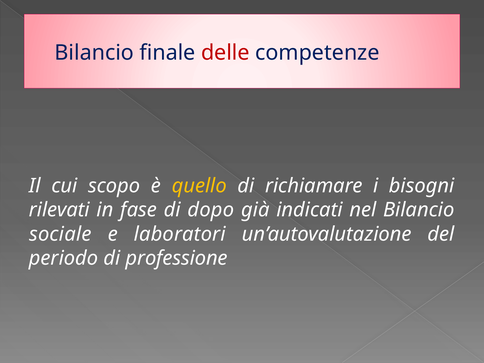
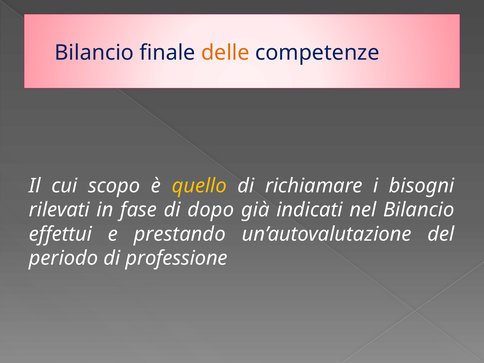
delle colour: red -> orange (225, 53)
sociale: sociale -> effettui (60, 234)
laboratori: laboratori -> prestando (180, 234)
